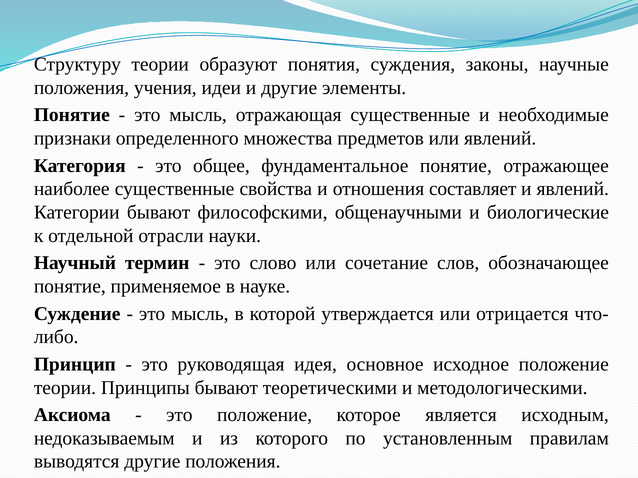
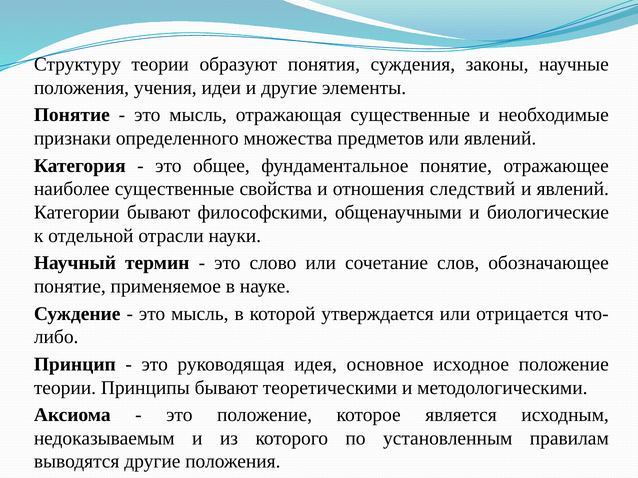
составляет: составляет -> следствий (473, 189)
